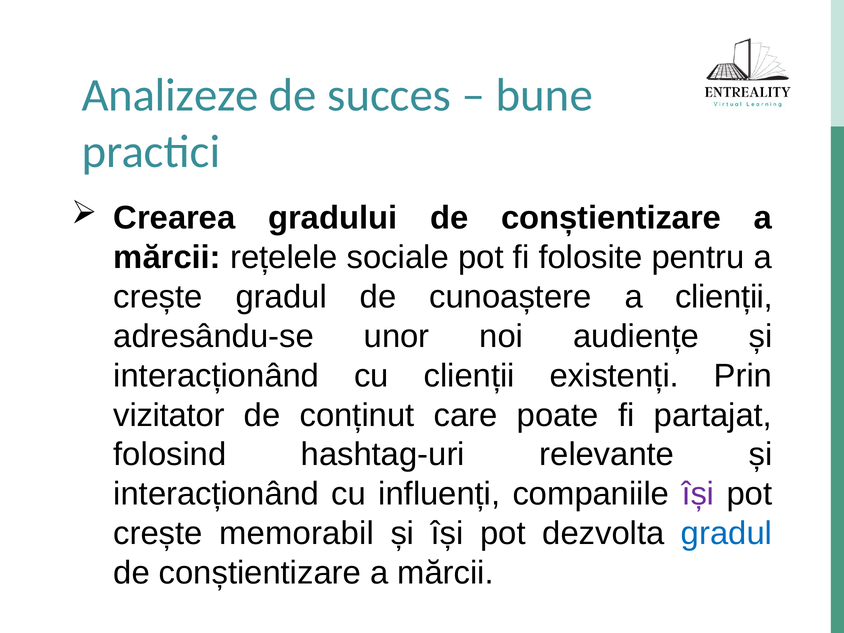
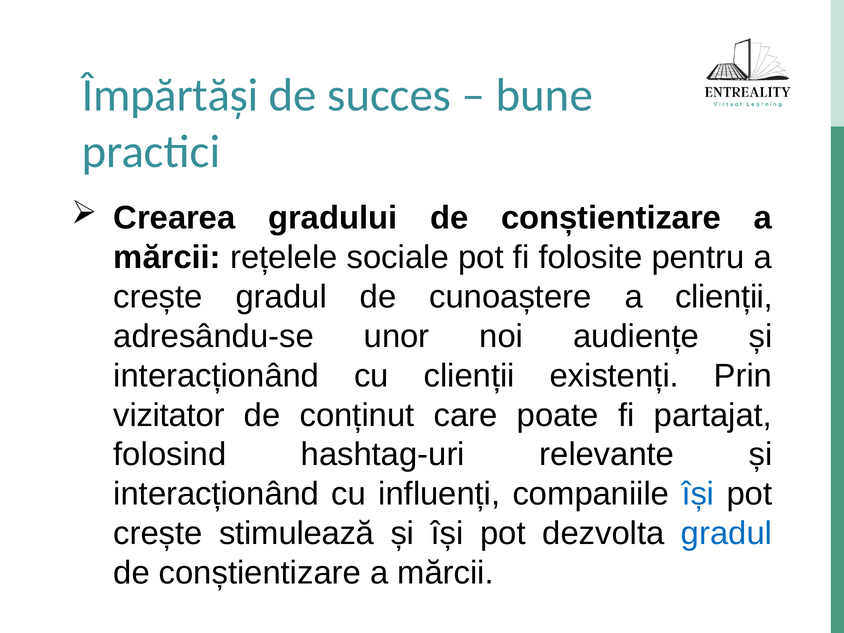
Analizeze: Analizeze -> Împărtăși (170, 95)
își colour: purple -> blue (698, 494)
memorabil: memorabil -> stimulează (297, 533)
